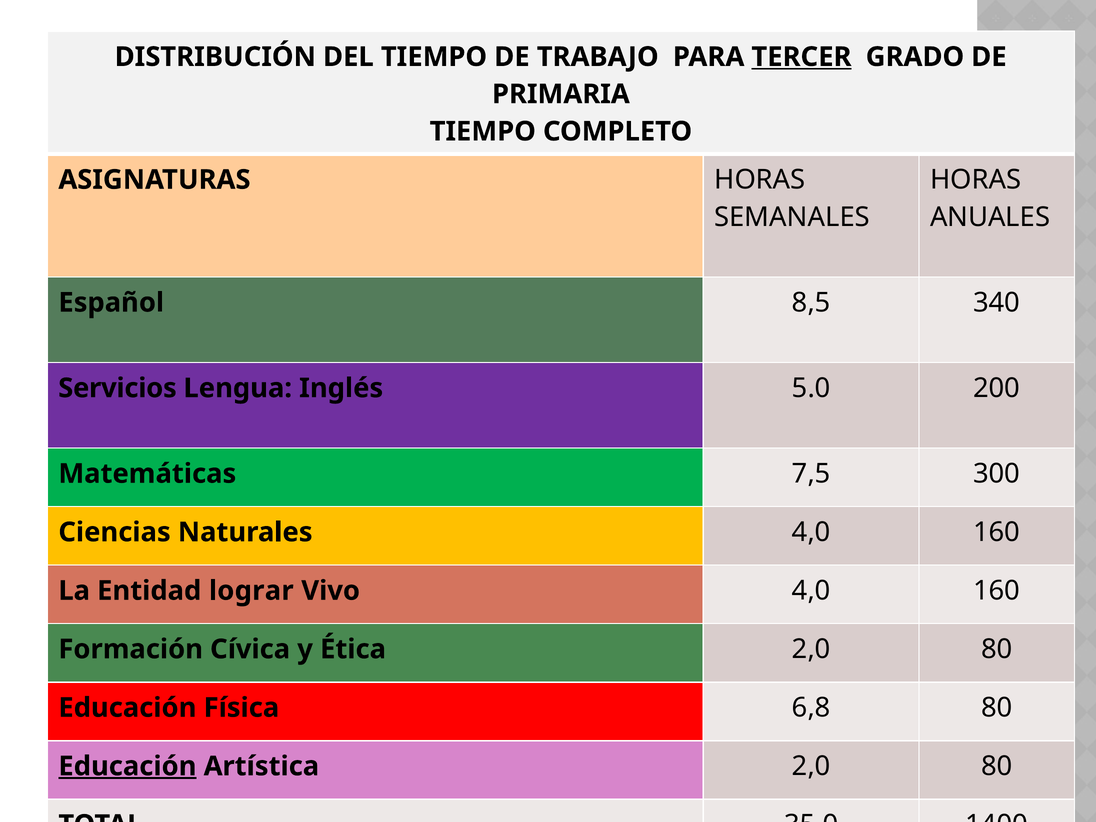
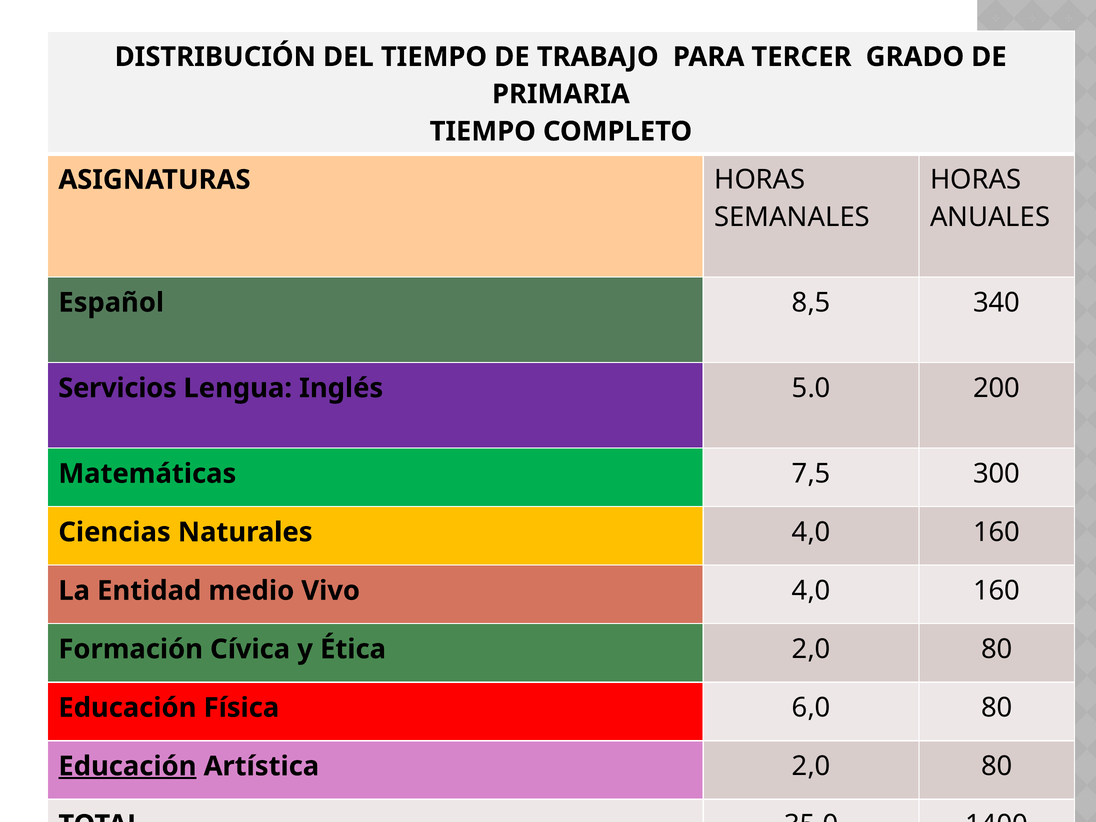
TERCER underline: present -> none (801, 57)
lograr: lograr -> medio (251, 591)
6,8: 6,8 -> 6,0 (811, 708)
